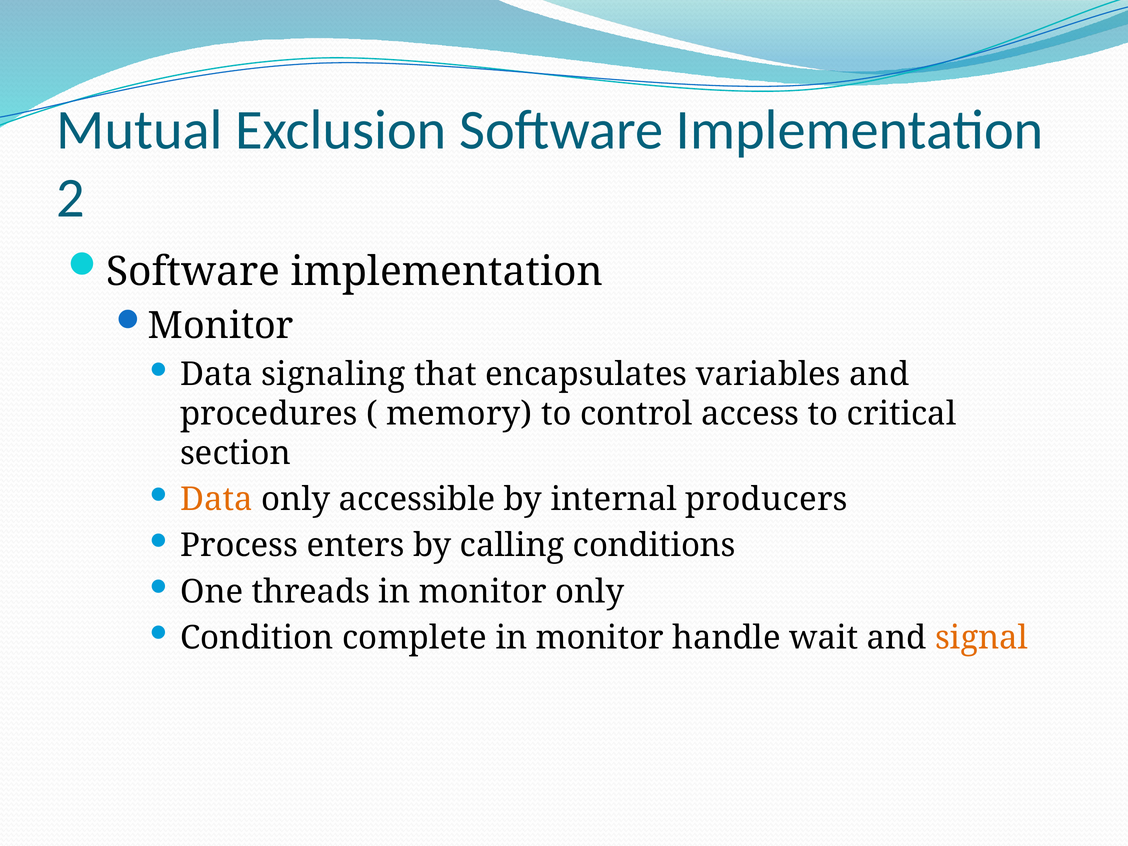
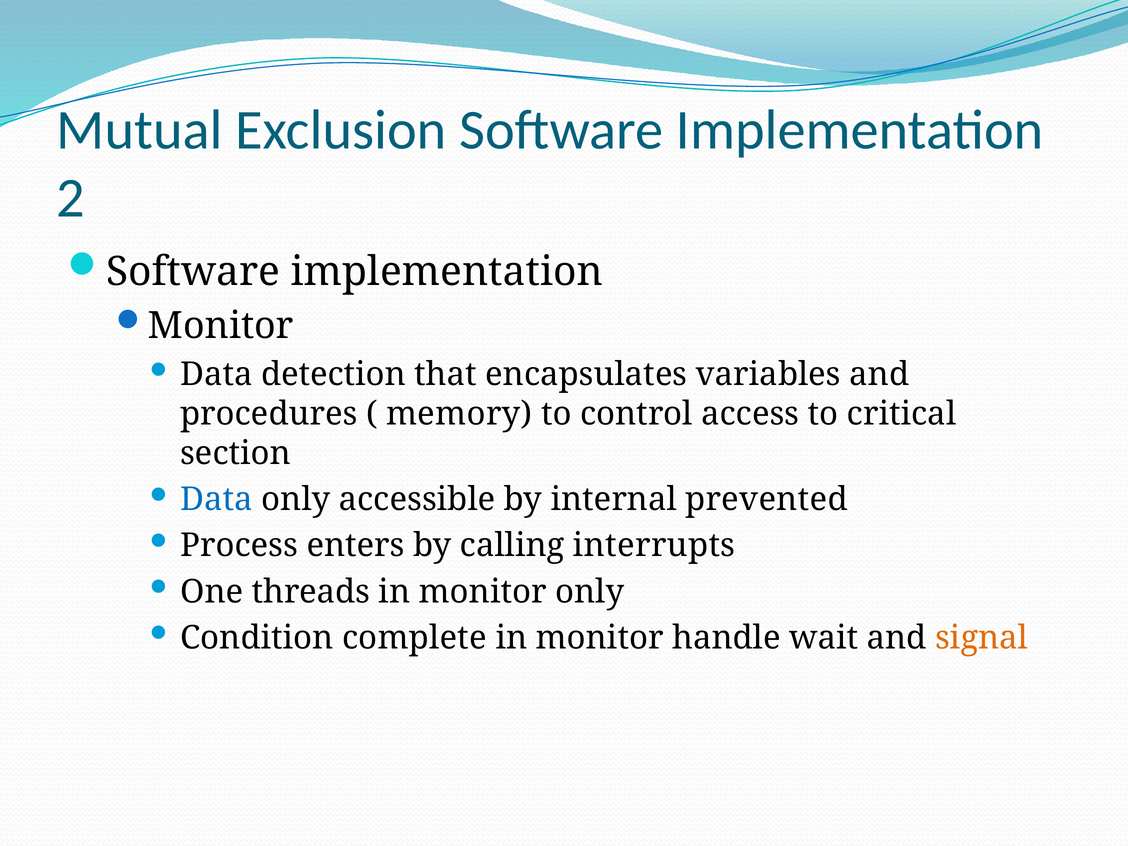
signaling: signaling -> detection (334, 375)
Data colour: orange -> blue (217, 500)
producers: producers -> prevented (767, 500)
conditions: conditions -> interrupts (654, 546)
